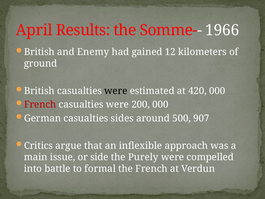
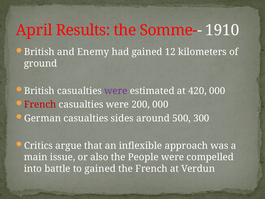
1966: 1966 -> 1910 (222, 30)
were colour: black -> purple (116, 91)
907: 907 -> 300 (201, 118)
side: side -> also (99, 157)
Purely: Purely -> People (143, 157)
to formal: formal -> gained (100, 168)
